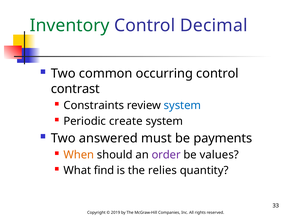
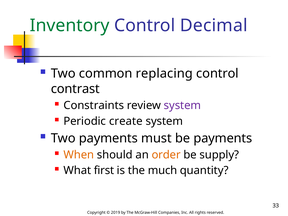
occurring: occurring -> replacing (164, 74)
system colour: blue -> purple (182, 105)
Two answered: answered -> payments (108, 138)
order colour: purple -> orange (166, 155)
values: values -> supply (219, 155)
find: find -> first (104, 170)
relies: relies -> much (163, 170)
